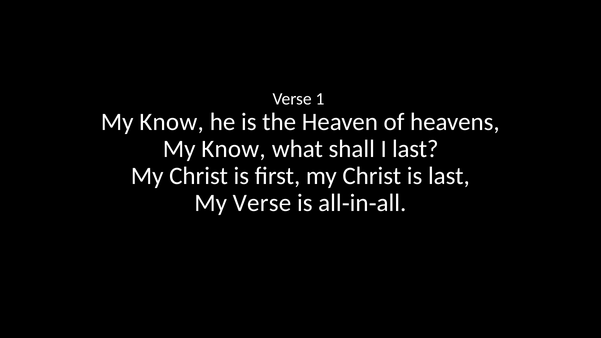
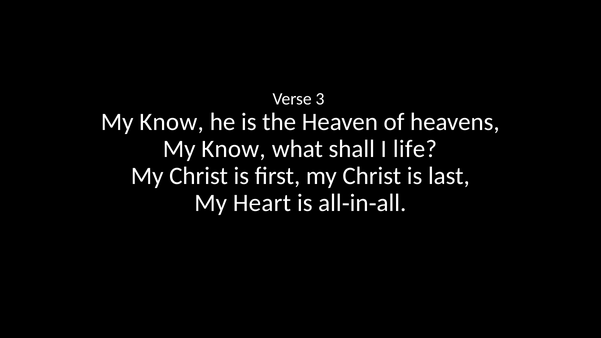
1: 1 -> 3 (320, 99)
I last: last -> life (415, 149)
My Verse: Verse -> Heart (262, 203)
